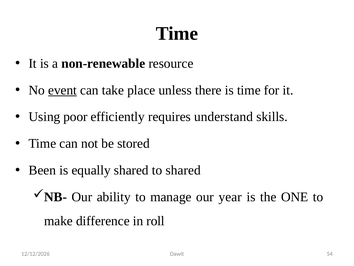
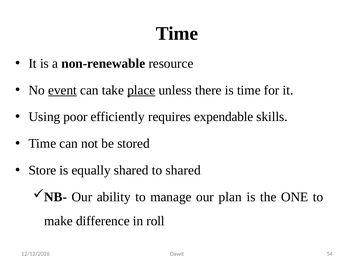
place underline: none -> present (141, 90)
understand: understand -> expendable (224, 117)
Been: Been -> Store (42, 170)
year: year -> plan (230, 197)
